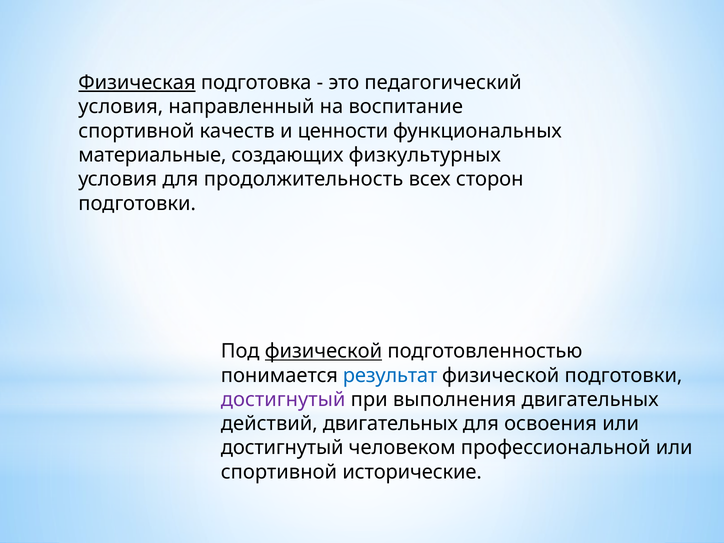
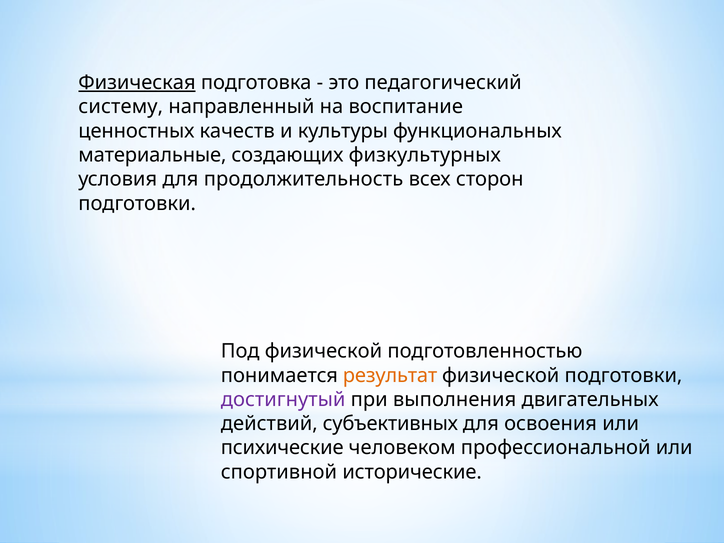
условия: условия -> систему (121, 107)
спортивной: спортивной -> ценностных (136, 131)
ценности: ценности -> культуры (343, 131)
физической underline: present -> none (323, 351)
результат colour: blue -> orange (390, 375)
действий двигательных: двигательных -> субъективных (390, 424)
достигнутый: достигнутый -> психические (282, 448)
